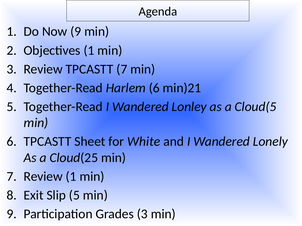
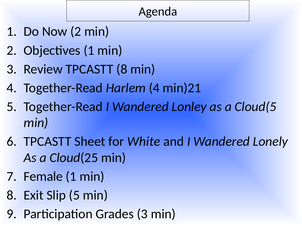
Now 9: 9 -> 2 (76, 32)
TPCASTT 7: 7 -> 8 (122, 69)
Harlem 6: 6 -> 4 (154, 88)
Review: Review -> Female (43, 177)
